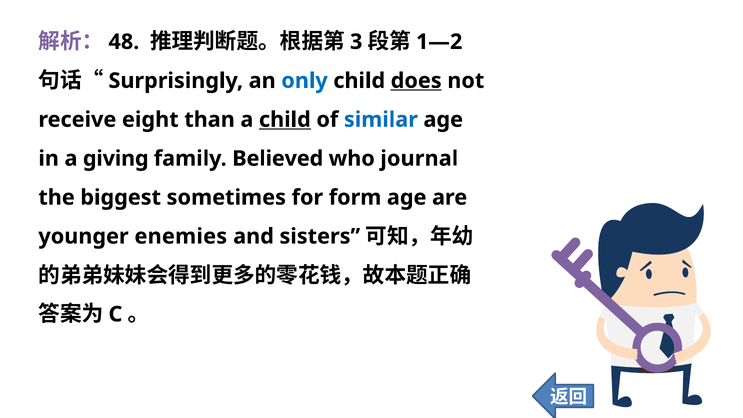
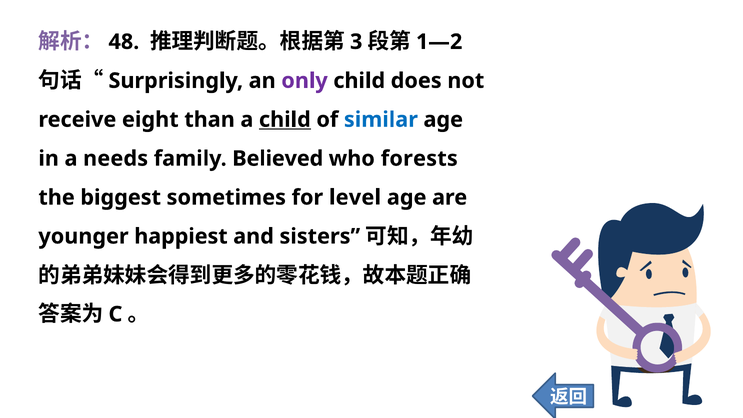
only colour: blue -> purple (305, 81)
does underline: present -> none (416, 81)
giving: giving -> needs (116, 159)
journal: journal -> forests (419, 159)
form: form -> level (355, 197)
enemies: enemies -> happiest (181, 236)
